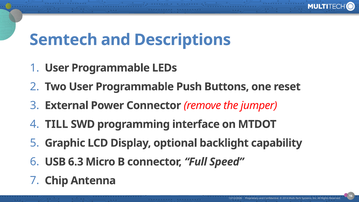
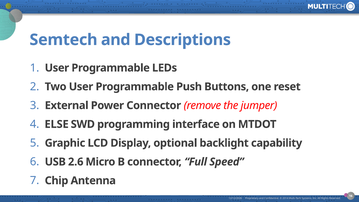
TILL: TILL -> ELSE (57, 124)
6.3: 6.3 -> 2.6 (76, 162)
